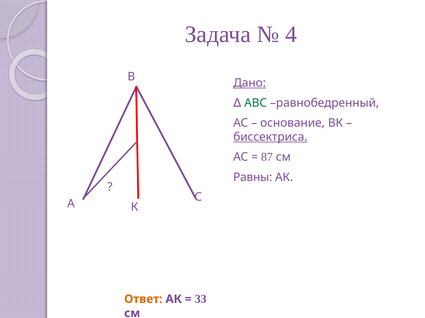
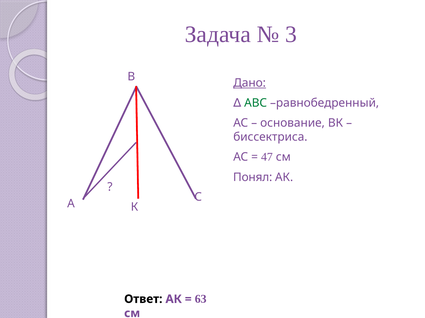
4: 4 -> 3 (291, 35)
биссектриса underline: present -> none (270, 137)
87: 87 -> 47 (267, 157)
Равны: Равны -> Понял (253, 178)
Ответ colour: orange -> black (143, 300)
33: 33 -> 63 (201, 300)
